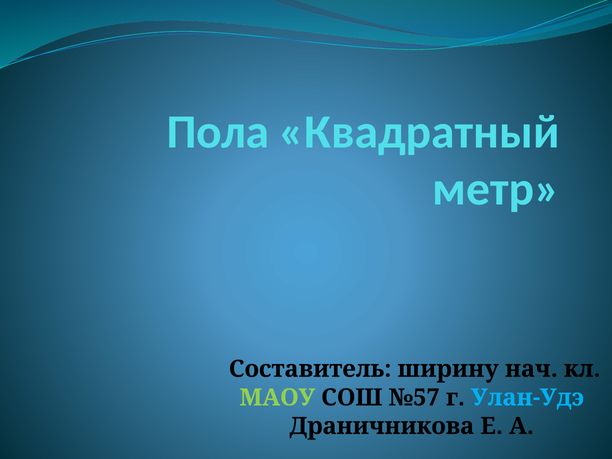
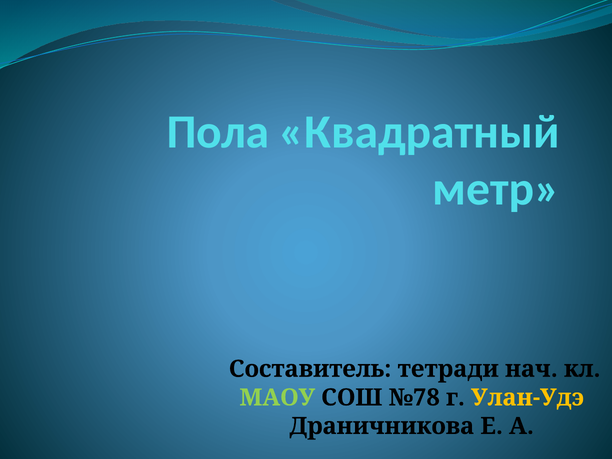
ширину: ширину -> тетради (448, 369)
№57: №57 -> №78 (414, 398)
Улан-Удэ colour: light blue -> yellow (528, 398)
